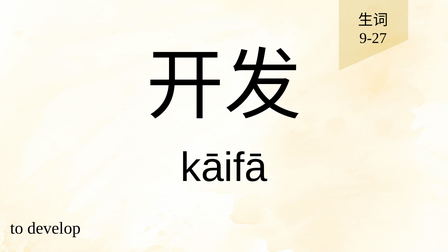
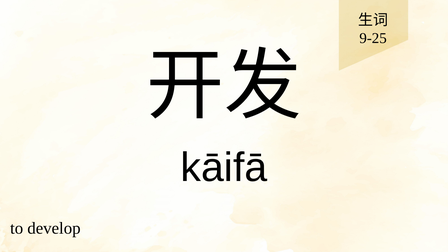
9-27: 9-27 -> 9-25 (373, 38)
